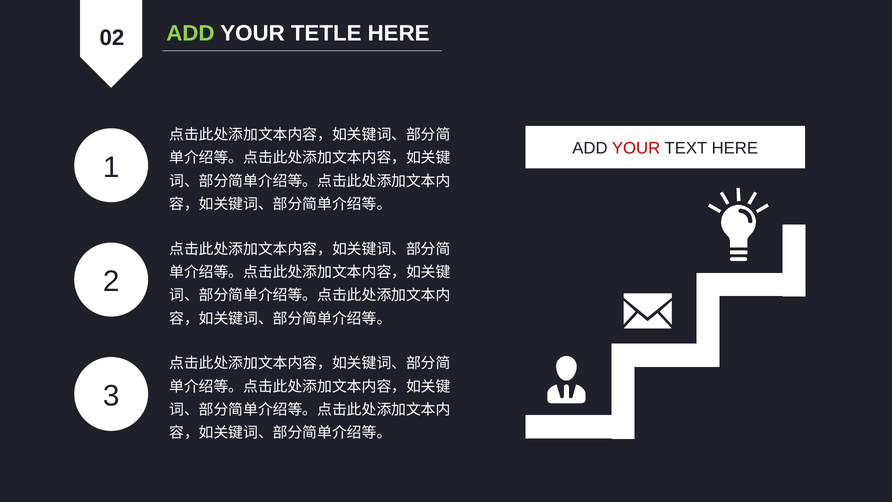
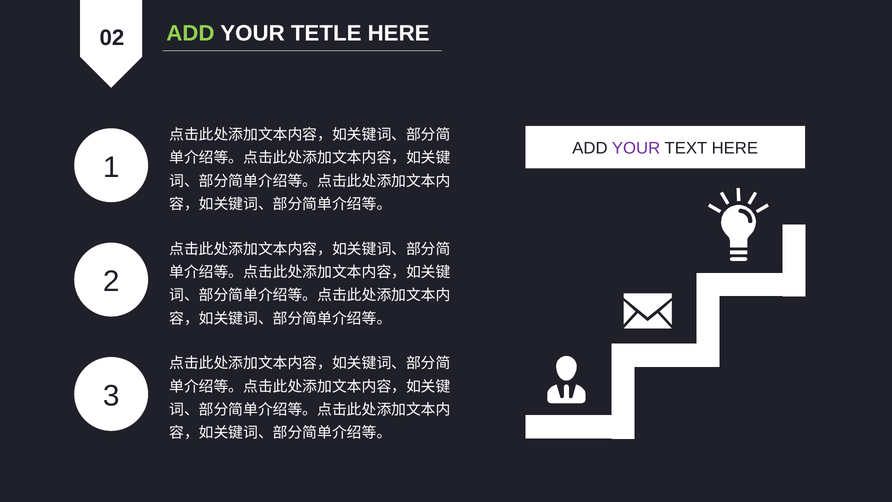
YOUR colour: red -> purple (636, 148)
